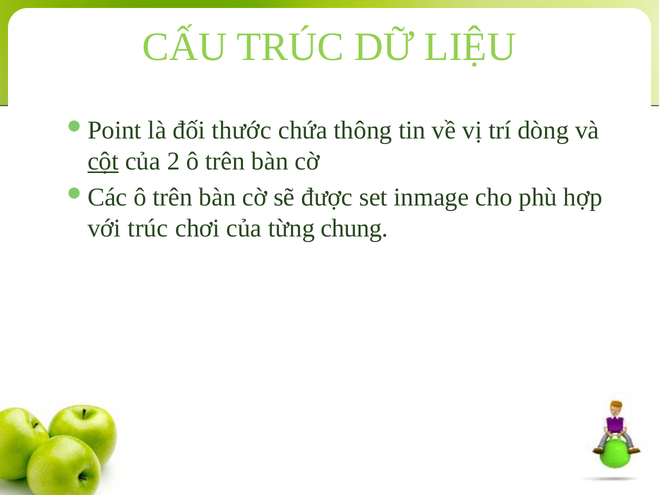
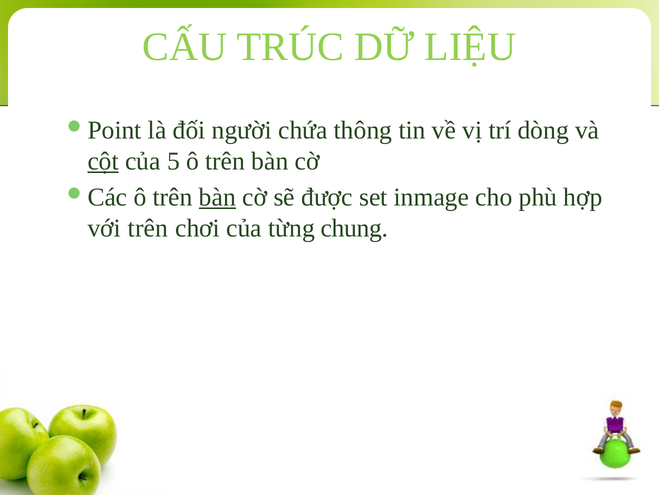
thước: thước -> người (242, 130)
2: 2 -> 5 (173, 161)
bàn underline: none -> present (217, 197)
với trúc: trúc -> trên (148, 228)
